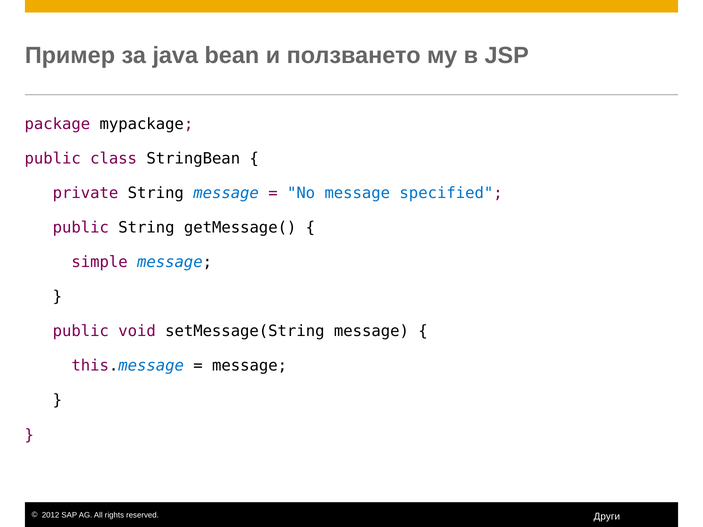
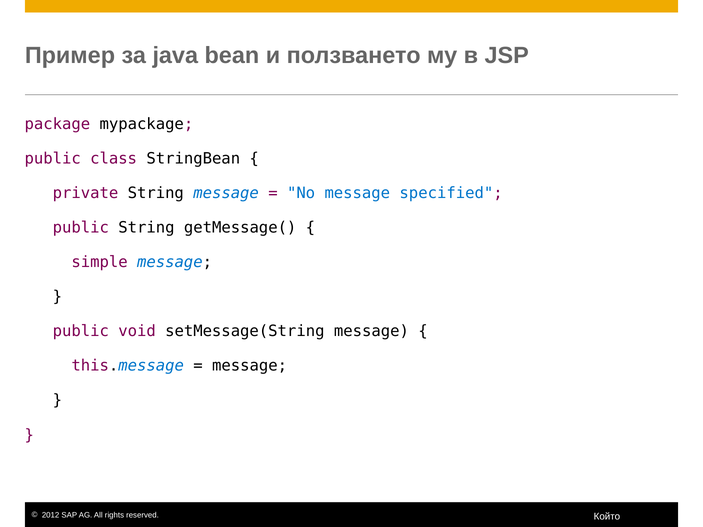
Други: Други -> Който (607, 517)
